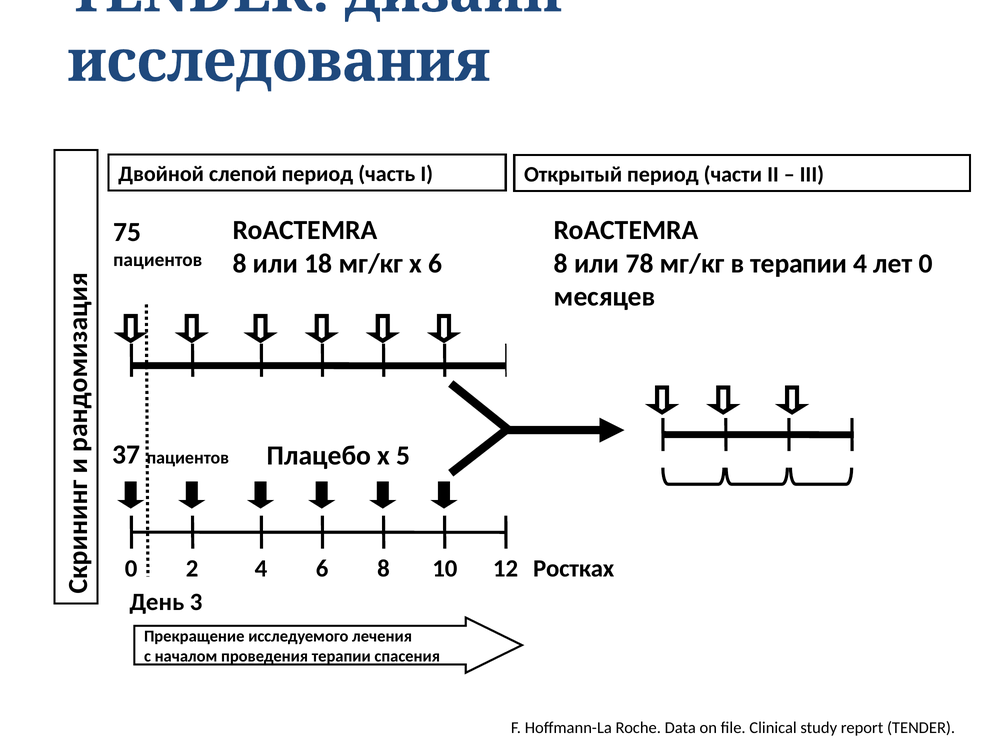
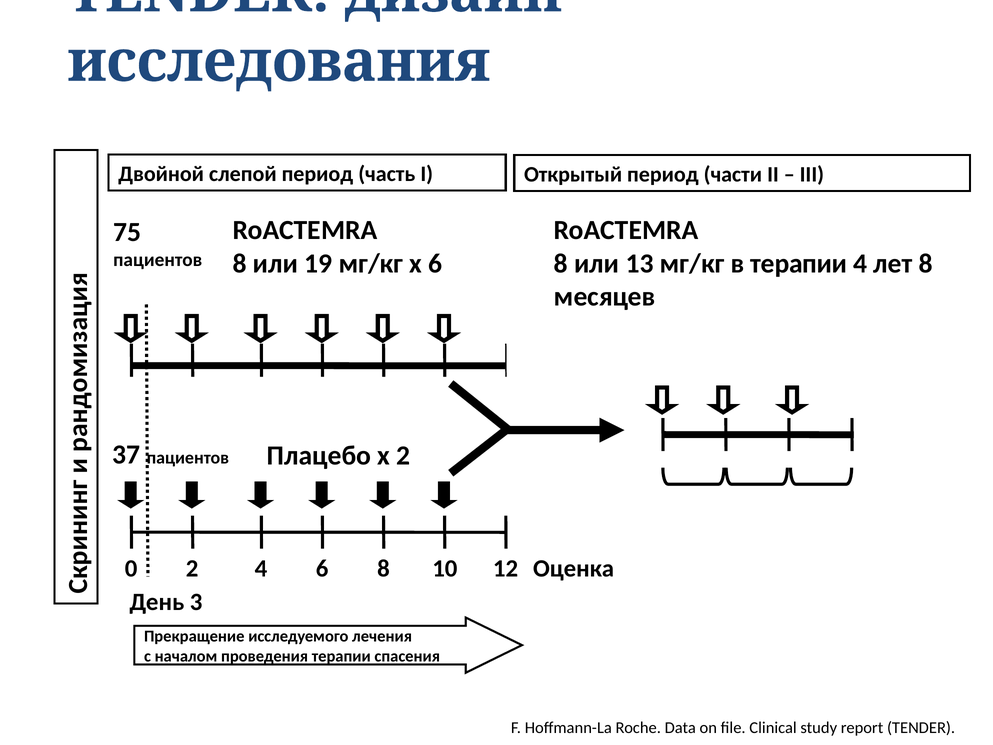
18: 18 -> 19 (318, 263)
78: 78 -> 13 (640, 263)
лет 0: 0 -> 8 (926, 263)
x 5: 5 -> 2 (403, 456)
Ростках: Ростках -> Оценка (574, 568)
